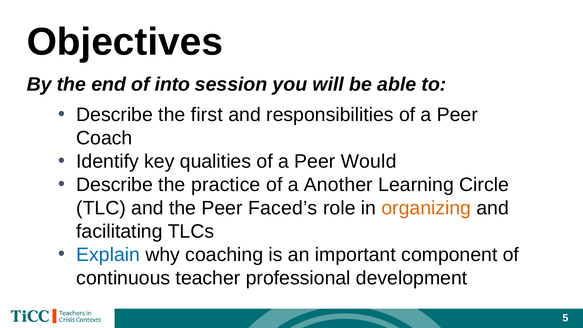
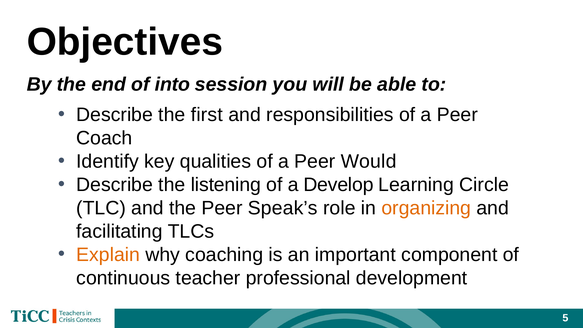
practice: practice -> listening (226, 185)
Another: Another -> Develop (338, 185)
Faced’s: Faced’s -> Speak’s (283, 208)
Explain colour: blue -> orange (108, 255)
